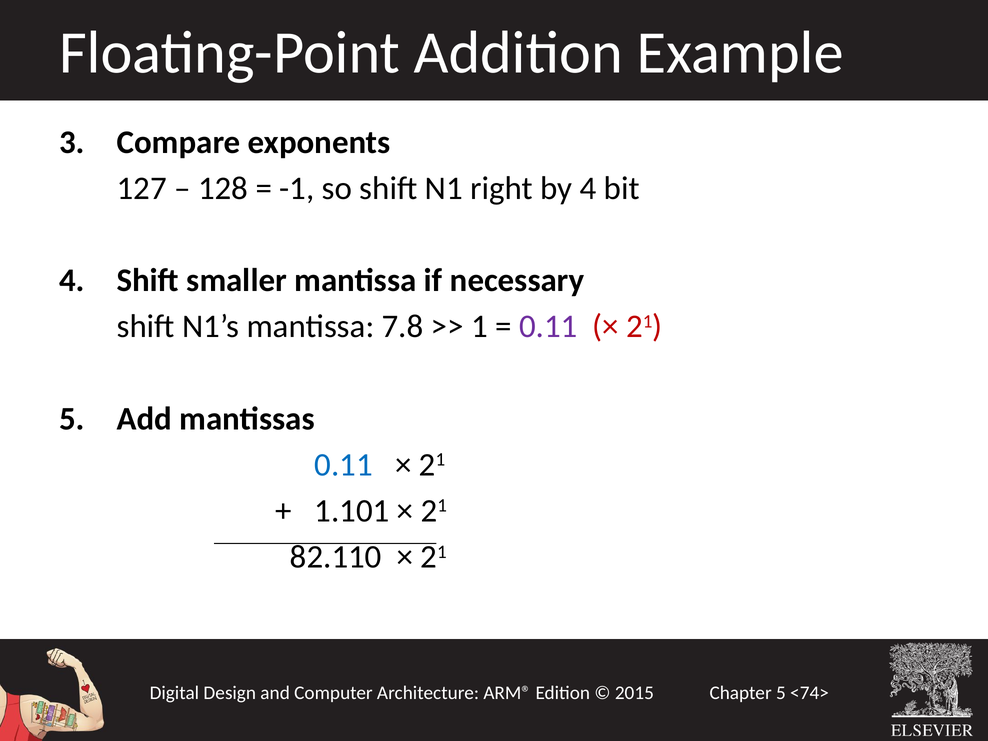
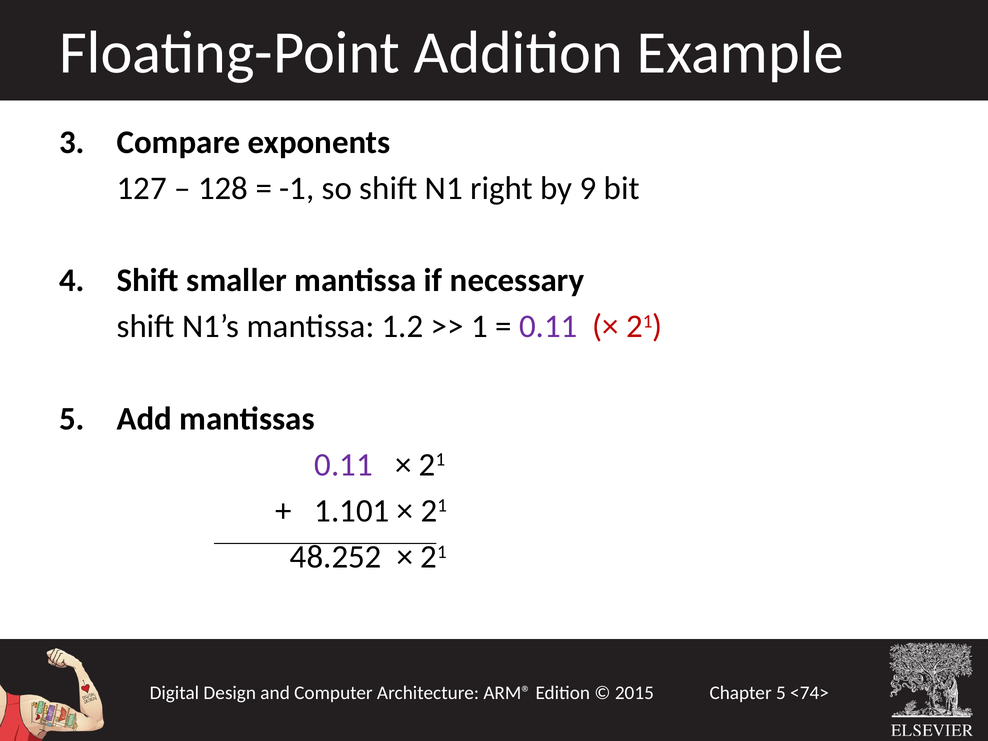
by 4: 4 -> 9 (588, 188)
7.8: 7.8 -> 1.2 (403, 327)
0.11 colour: blue -> purple (344, 465)
82.110: 82.110 -> 48.252 (336, 557)
